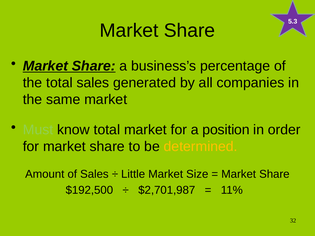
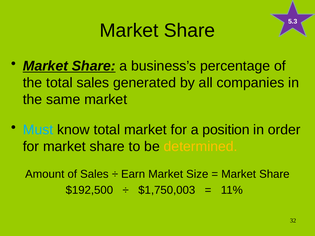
Must colour: light green -> light blue (38, 130)
Little: Little -> Earn (133, 174)
$2,701,987: $2,701,987 -> $1,750,003 (167, 190)
